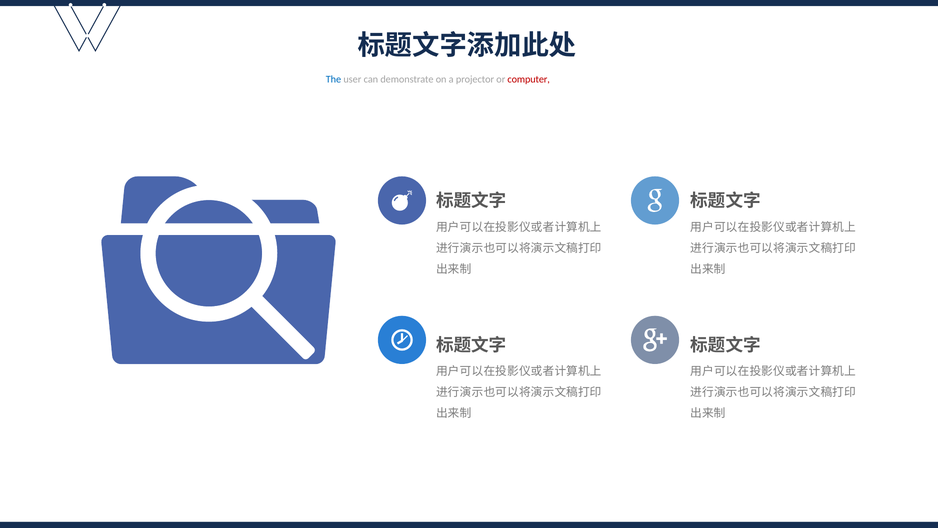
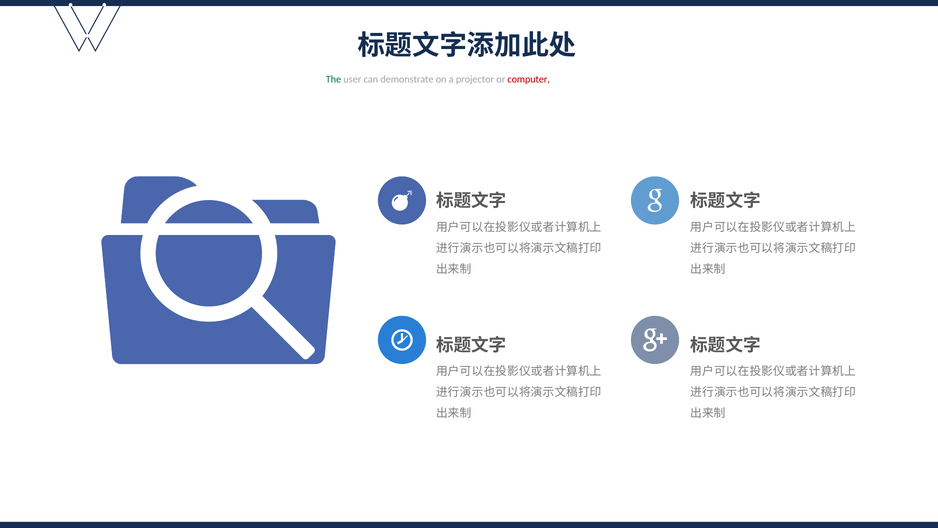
The colour: blue -> green (333, 79)
